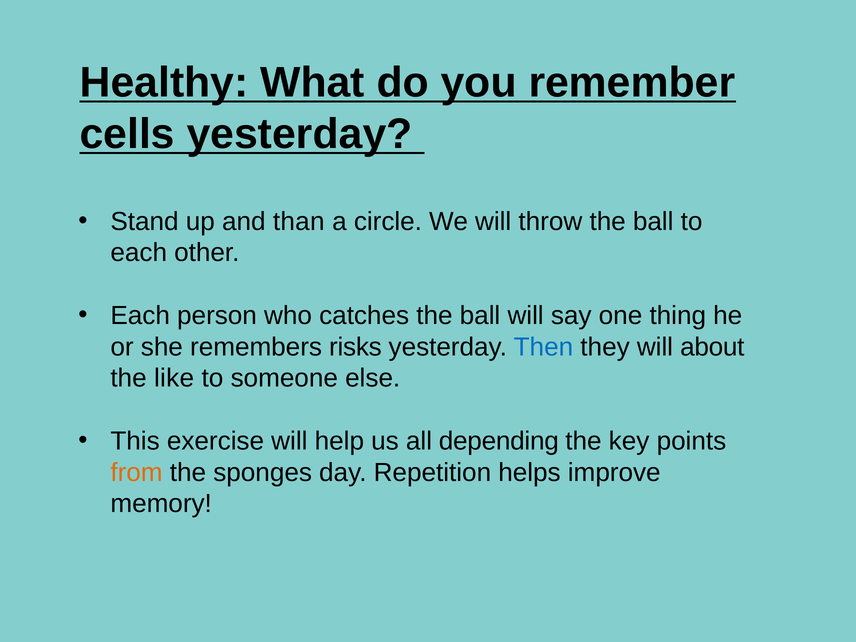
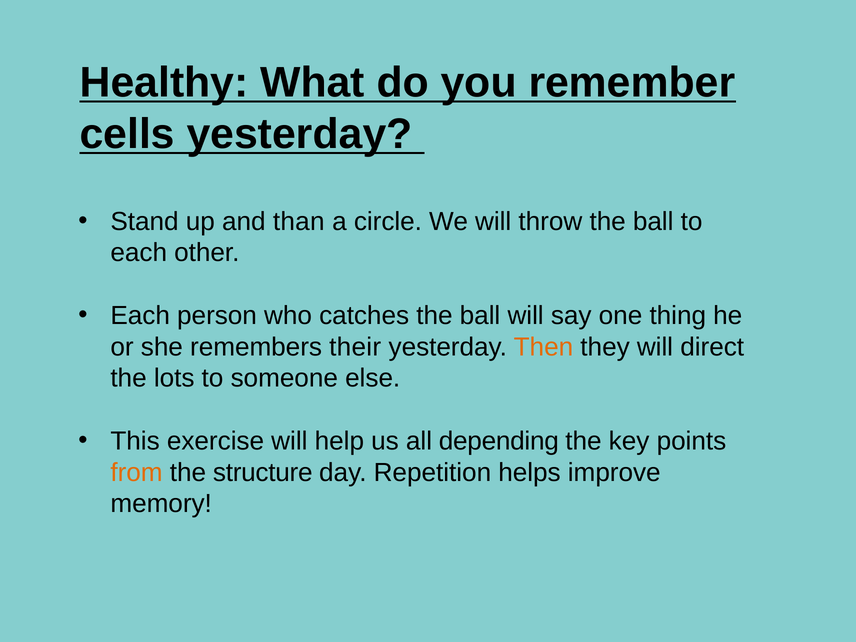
risks: risks -> their (355, 347)
Then colour: blue -> orange (543, 347)
about: about -> direct (712, 347)
like: like -> lots (174, 378)
sponges: sponges -> structure (263, 472)
